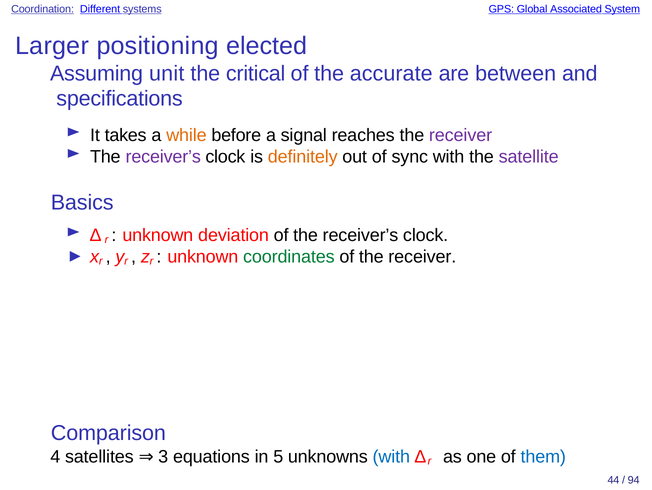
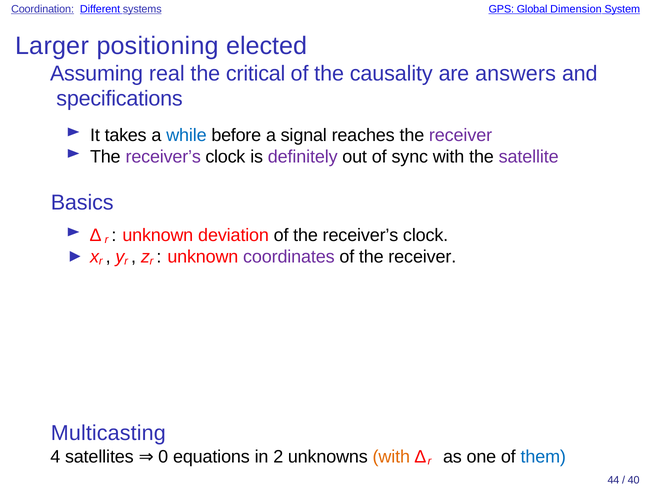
Associated: Associated -> Dimension (576, 9)
unit: unit -> real (167, 73)
accurate: accurate -> causality (391, 73)
between: between -> answers (516, 73)
while colour: orange -> blue (186, 135)
definitely colour: orange -> purple (303, 157)
coordinates colour: green -> purple (289, 257)
Comparison: Comparison -> Multicasting (108, 433)
3: 3 -> 0 (163, 456)
5: 5 -> 2 (278, 456)
with colour: blue -> orange (391, 456)
94: 94 -> 40 (634, 480)
